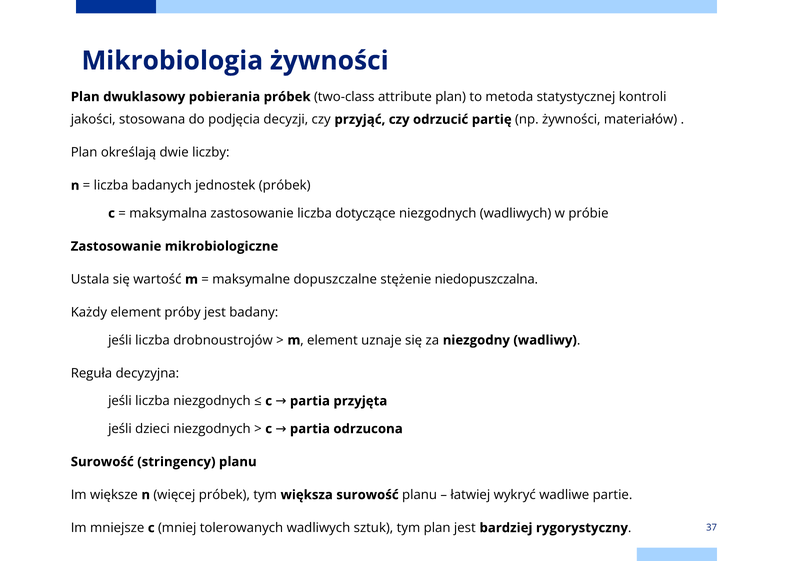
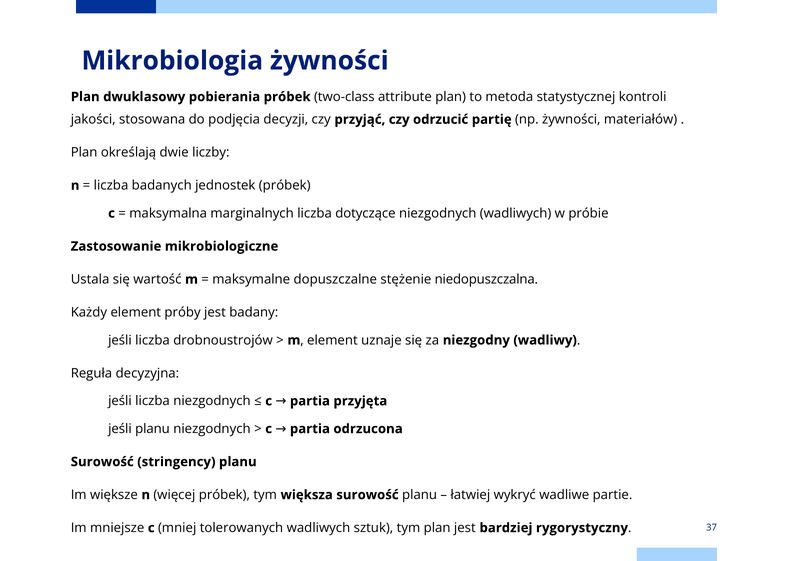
maksymalna zastosowanie: zastosowanie -> marginalnych (252, 213)
jeśli dzieci: dzieci -> planu (153, 429)
